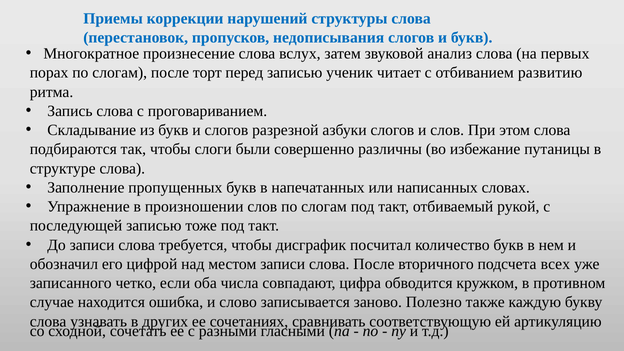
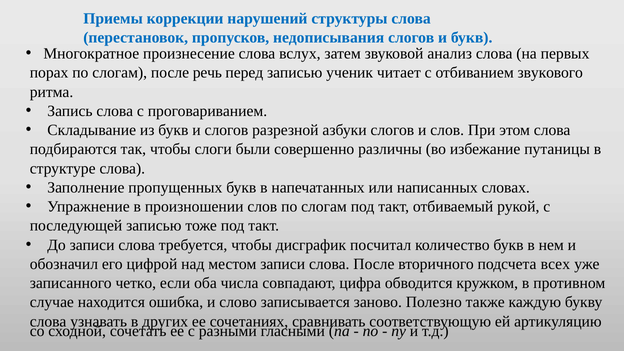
торт: торт -> речь (207, 73)
развитию: развитию -> звукового (550, 73)
